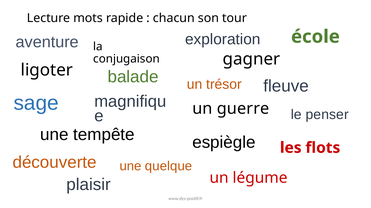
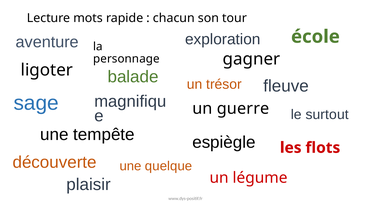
conjugaison: conjugaison -> personnage (126, 59)
penser: penser -> surtout (327, 115)
